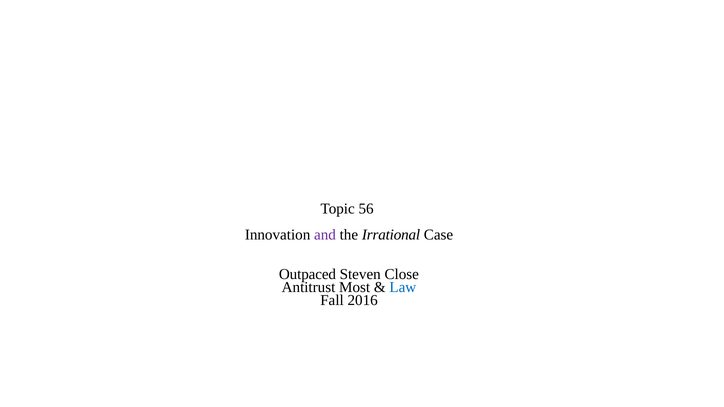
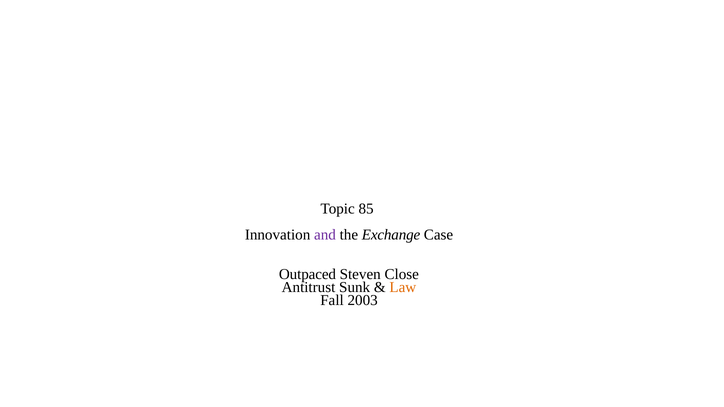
56: 56 -> 85 (366, 209)
Irrational: Irrational -> Exchange (391, 235)
Most: Most -> Sunk (355, 287)
Law colour: blue -> orange (403, 287)
2016: 2016 -> 2003 (363, 300)
